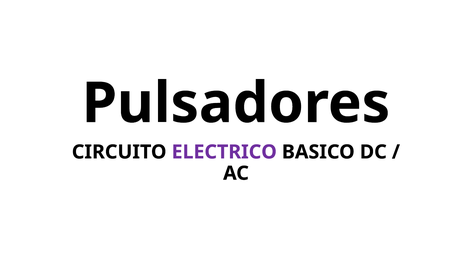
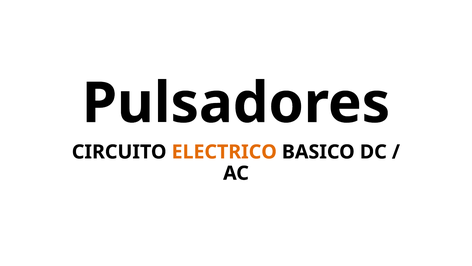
ELECTRICO colour: purple -> orange (224, 152)
